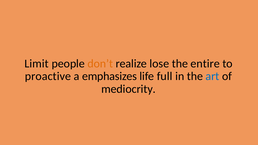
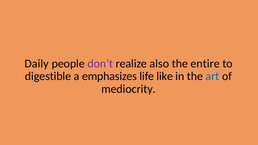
Limit: Limit -> Daily (37, 64)
don’t colour: orange -> purple (100, 64)
lose: lose -> also (159, 64)
proactive: proactive -> digestible (48, 76)
full: full -> like (165, 76)
